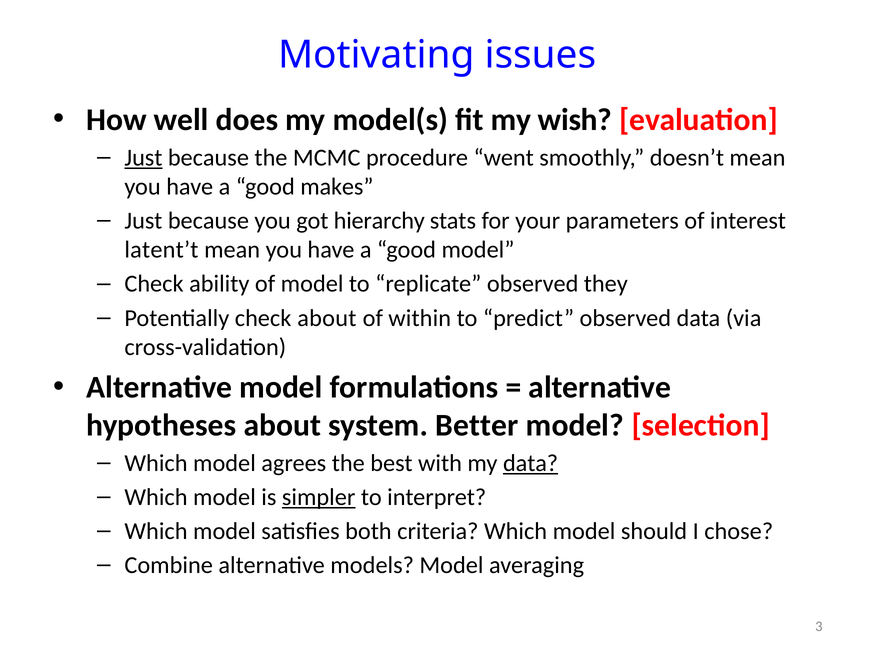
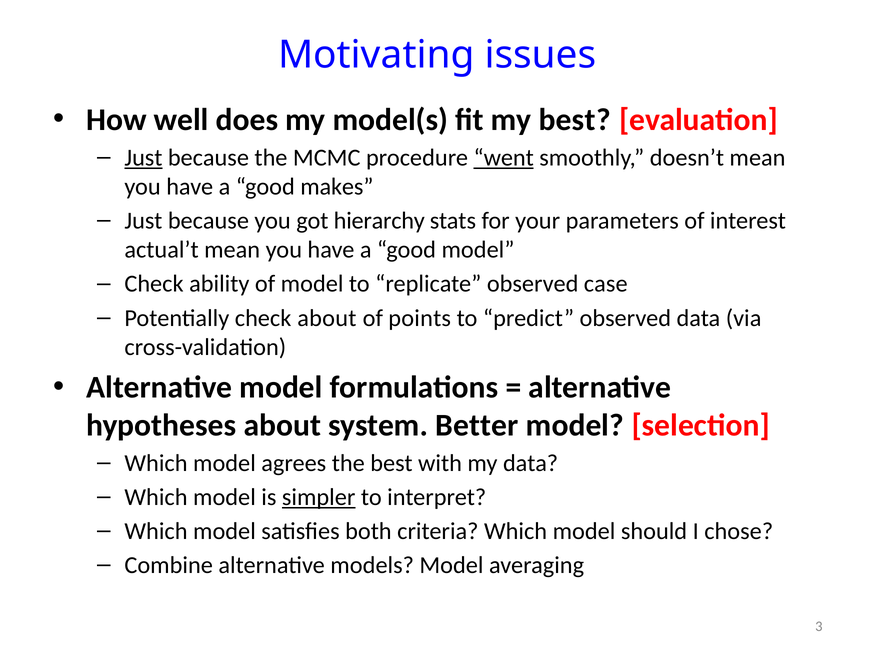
my wish: wish -> best (575, 120)
went underline: none -> present (504, 158)
latent’t: latent’t -> actual’t (162, 250)
they: they -> case (606, 284)
within: within -> points (420, 318)
data underline: present -> none (531, 463)
